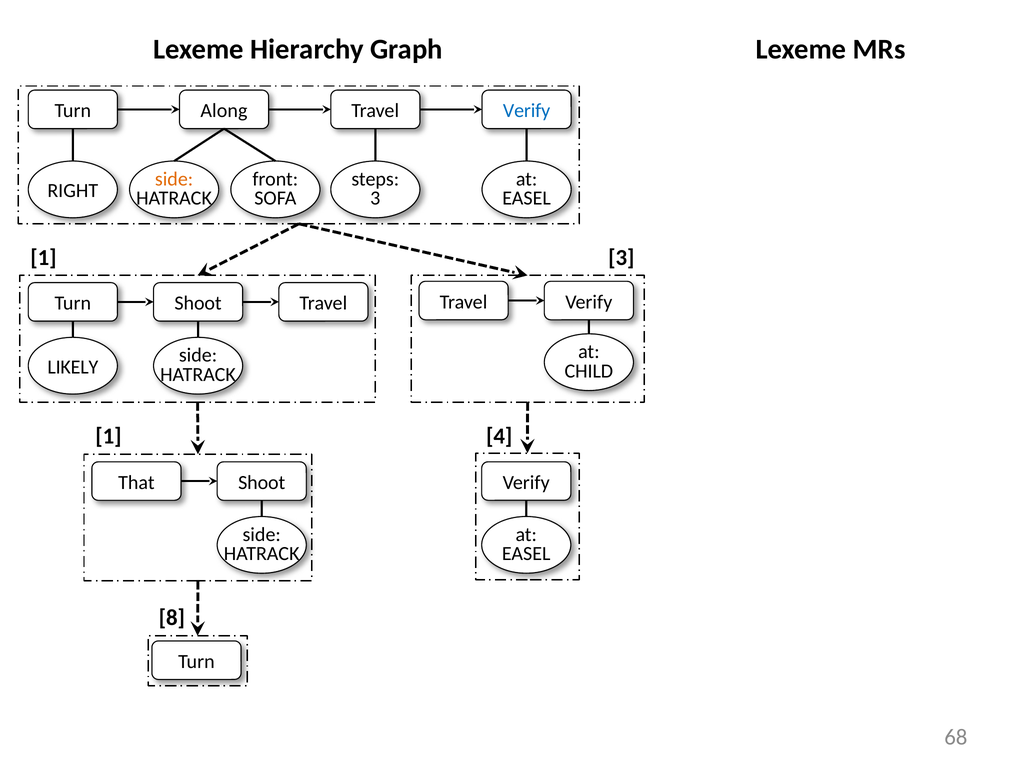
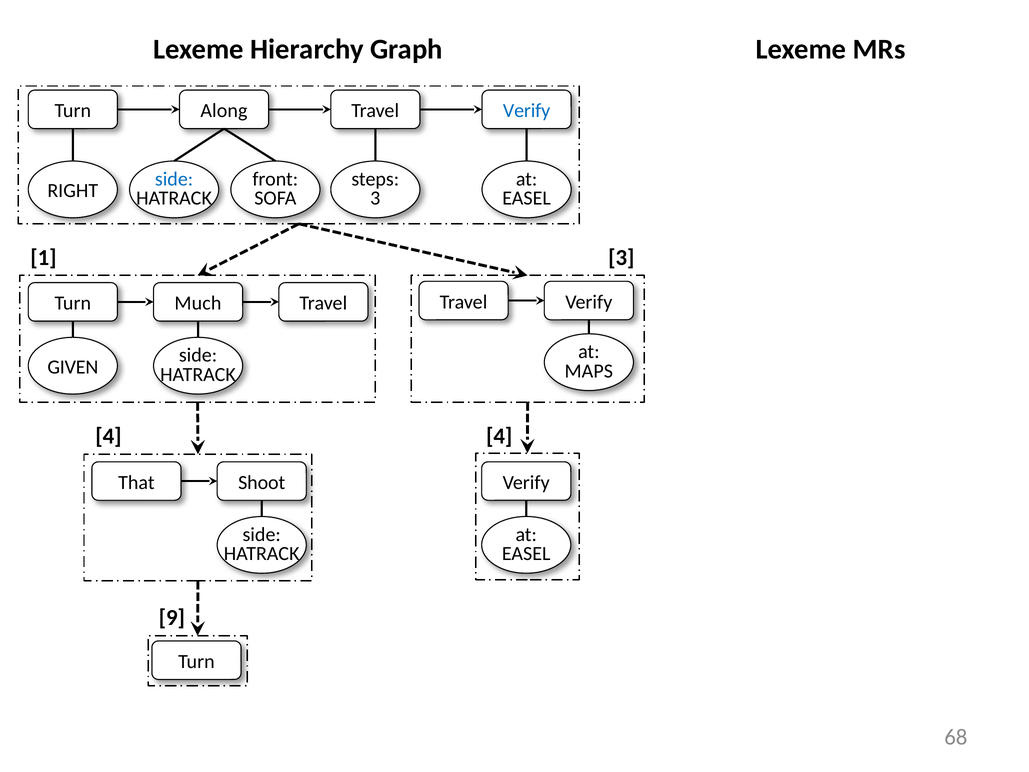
side colour: orange -> blue (174, 179)
Shoot: Shoot -> Much (198, 303)
LIKELY: LIKELY -> GIVEN (73, 367)
CHILD: CHILD -> MAPS (589, 371)
1: 1 -> 4 (108, 436)
8: 8 -> 9 (172, 618)
